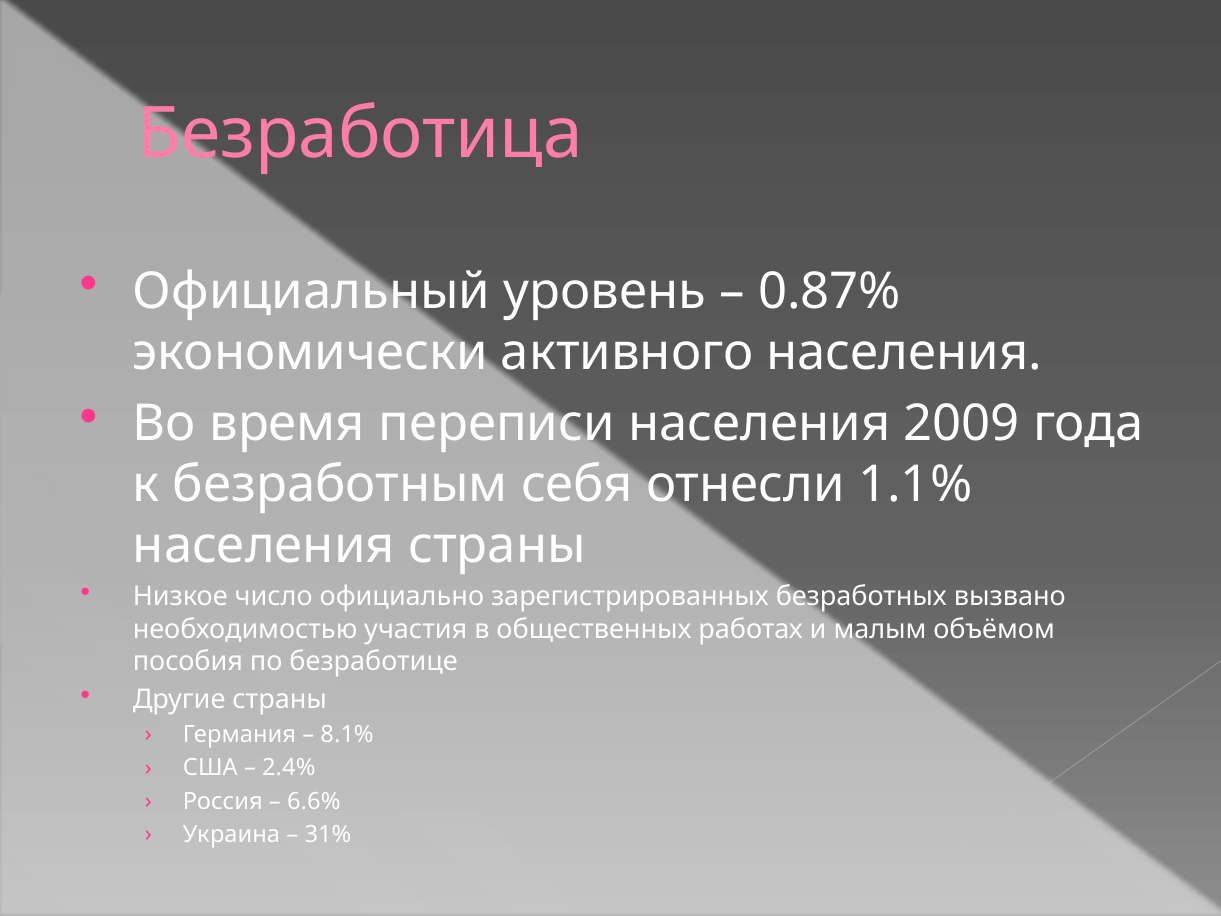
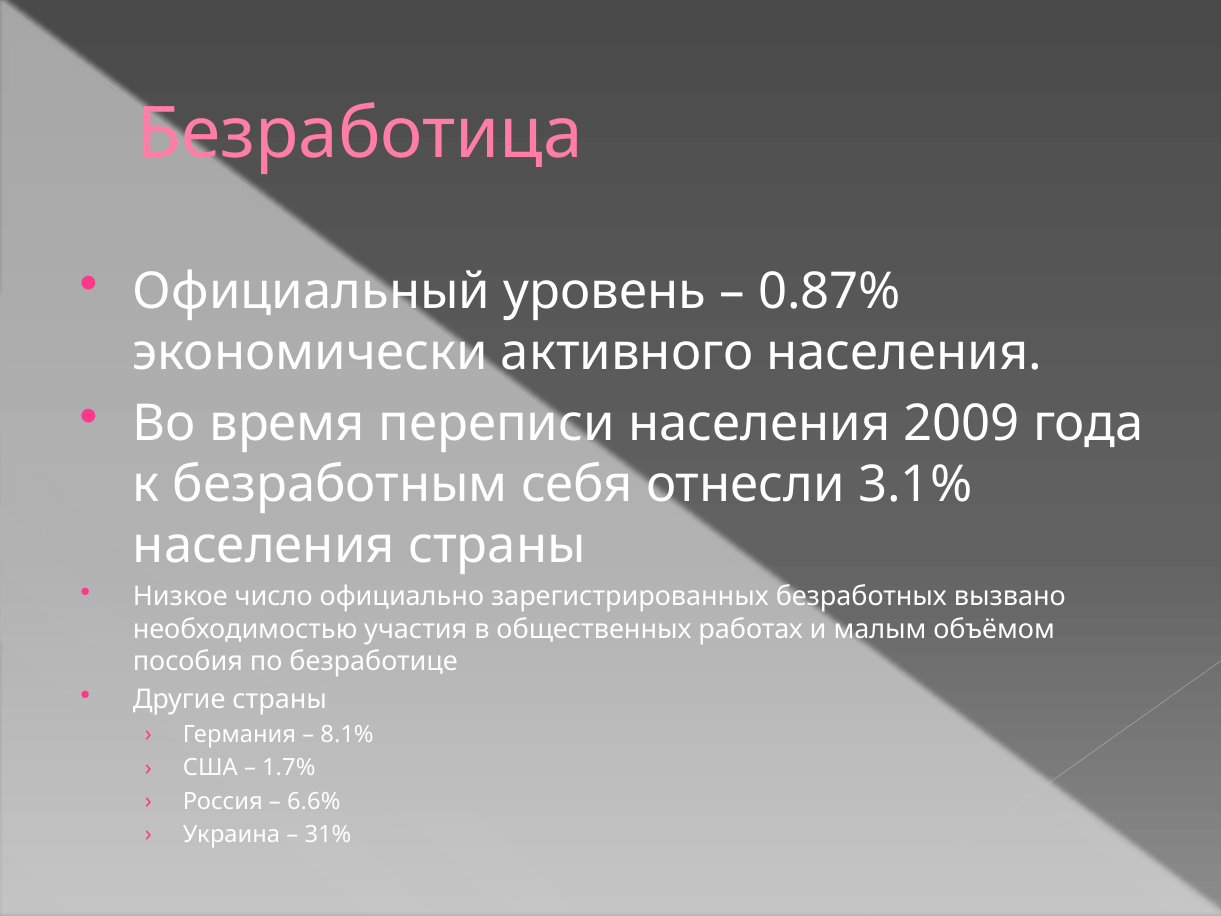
1.1%: 1.1% -> 3.1% (915, 485)
2.4%: 2.4% -> 1.7% (289, 768)
